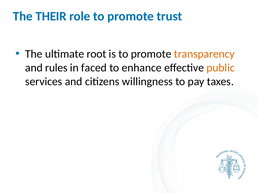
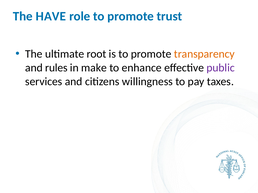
THEIR: THEIR -> HAVE (51, 16)
faced: faced -> make (94, 68)
public colour: orange -> purple (221, 68)
